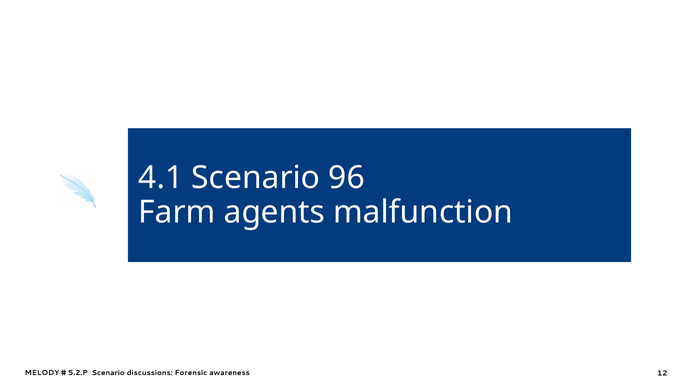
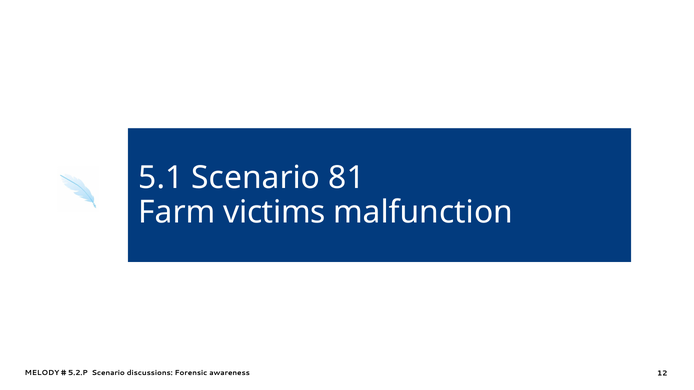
4.1: 4.1 -> 5.1 (161, 178)
96: 96 -> 81 (347, 178)
agents: agents -> victims (274, 212)
